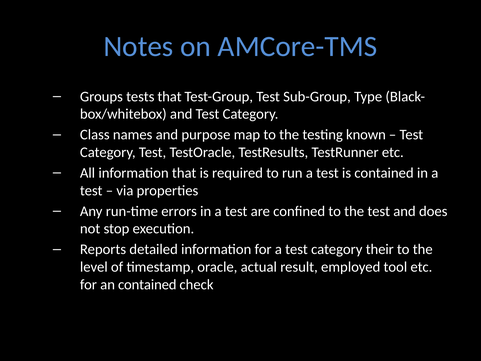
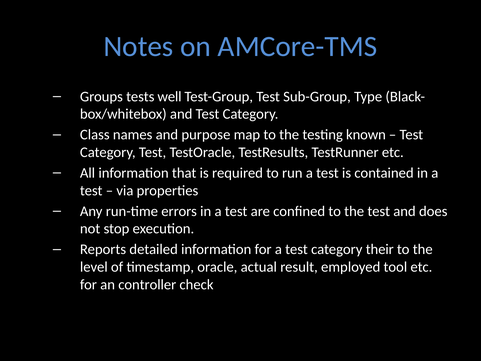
tests that: that -> well (170, 96)
an contained: contained -> controller (147, 284)
